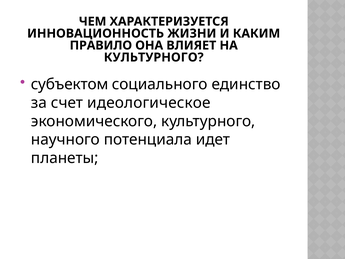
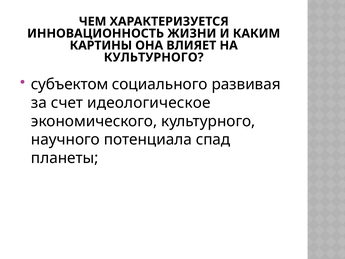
ПРАВИЛО: ПРАВИЛО -> КАРТИНЫ (101, 45)
единство: единство -> развивая (246, 84)
идет: идет -> спад (213, 140)
